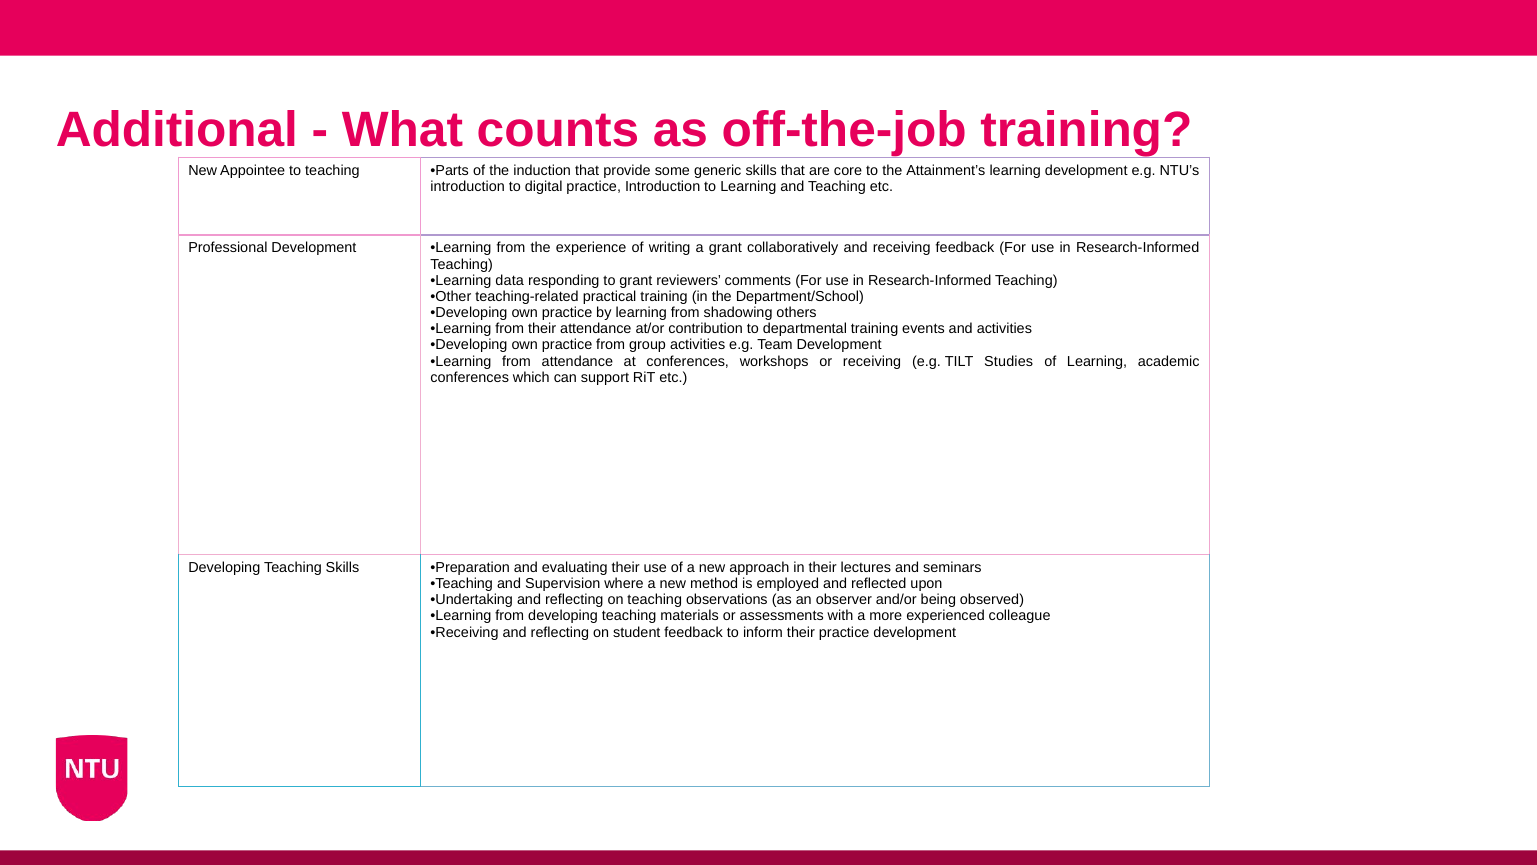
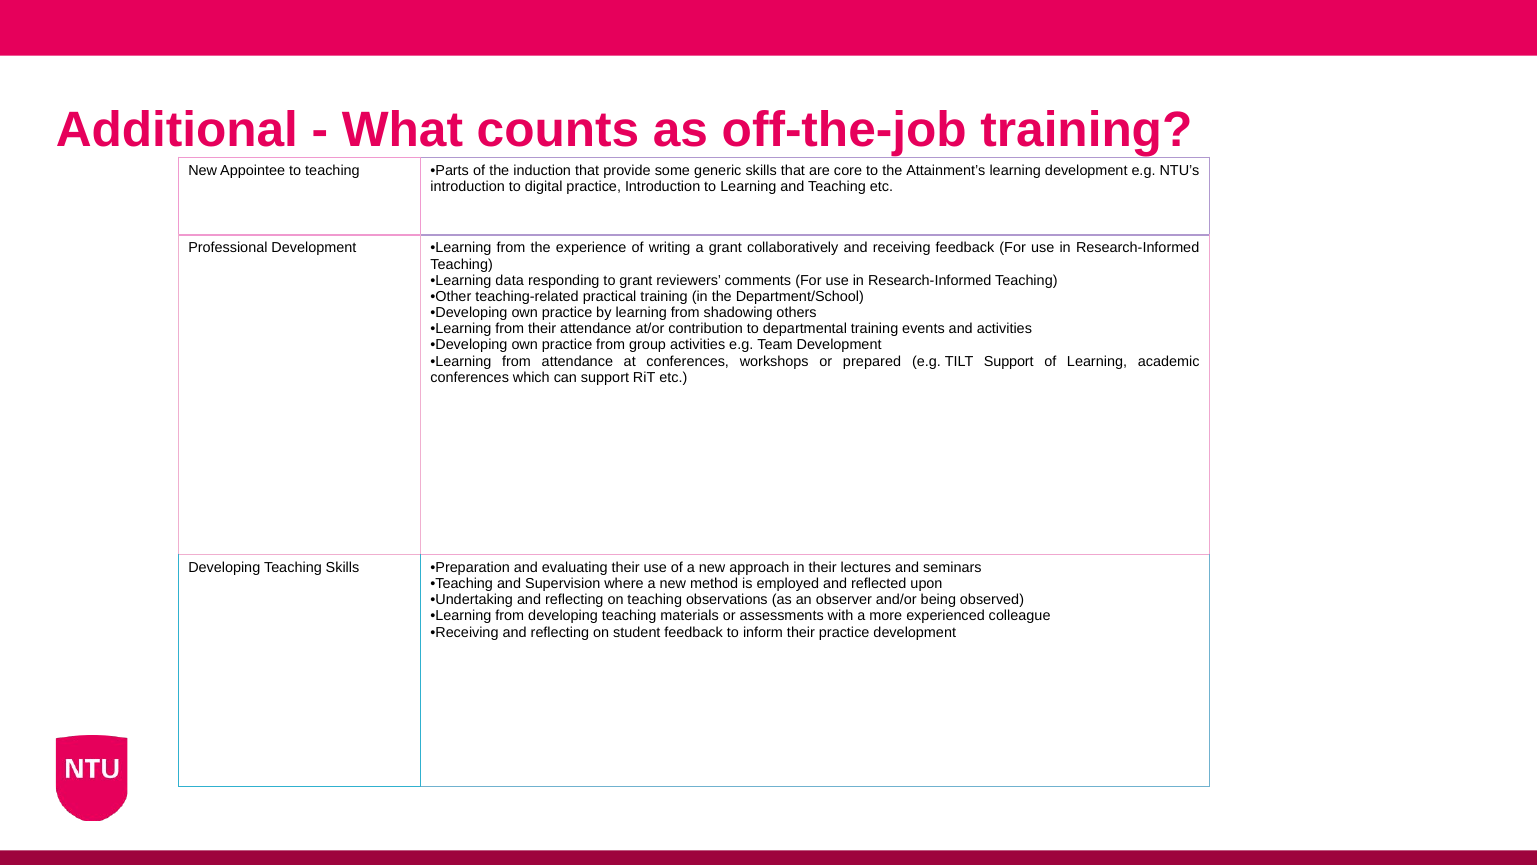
or receiving: receiving -> prepared (872, 361)
TILT Studies: Studies -> Support (1009, 361)
